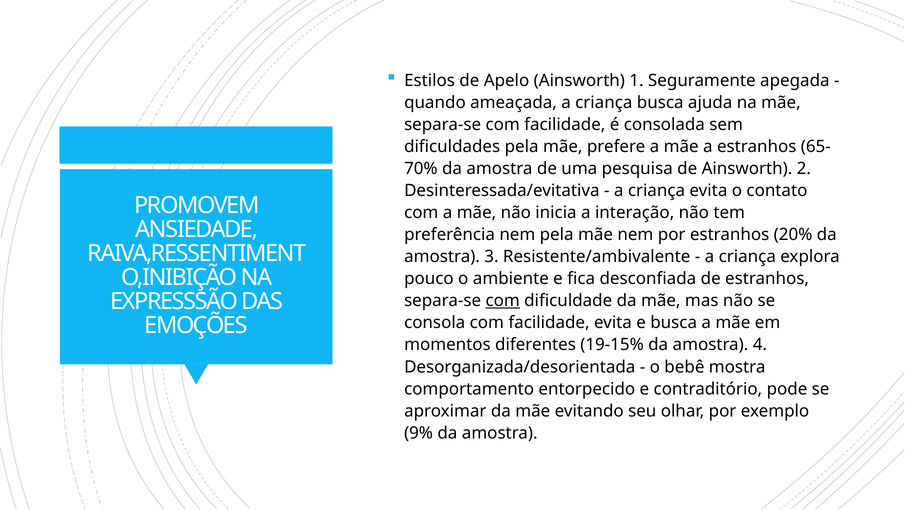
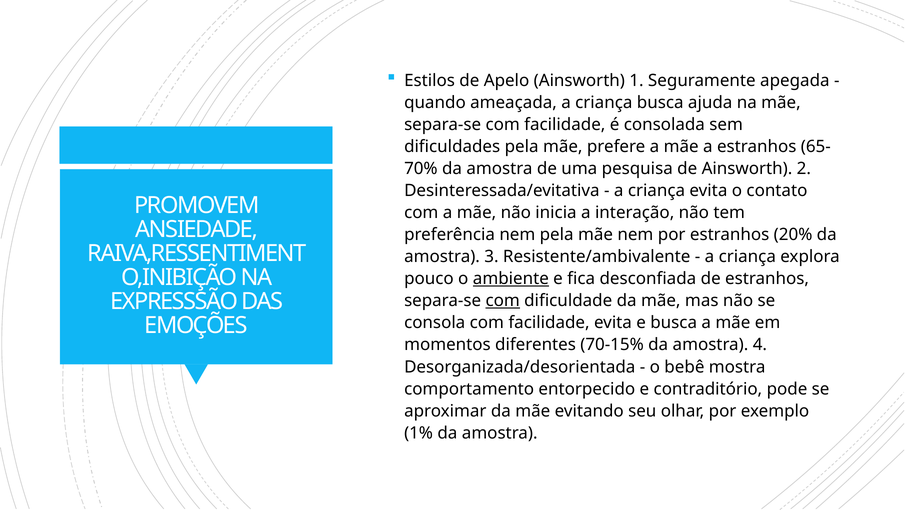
ambiente underline: none -> present (511, 279)
19-15%: 19-15% -> 70-15% (612, 345)
9%: 9% -> 1% (419, 433)
